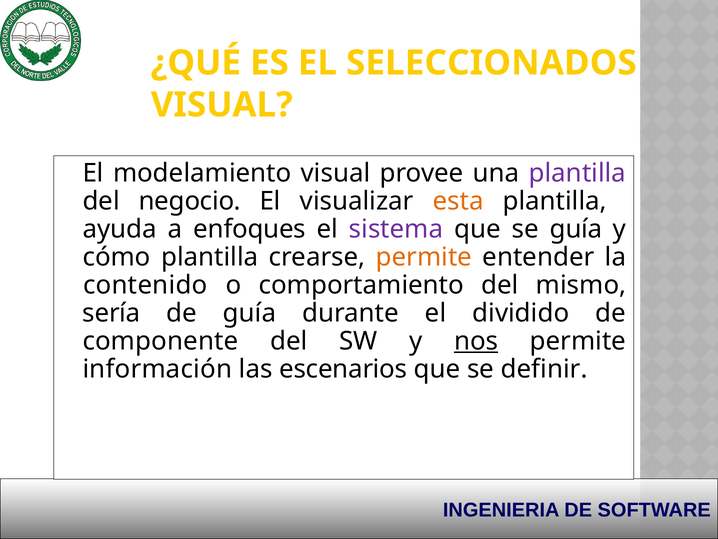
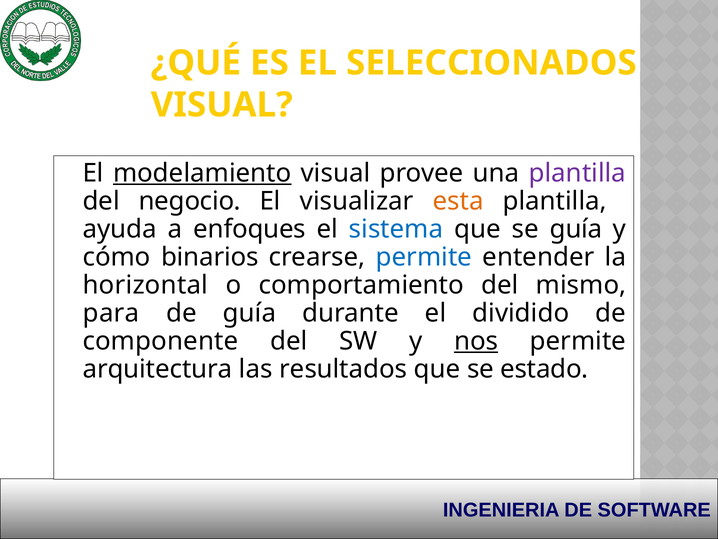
modelamiento underline: none -> present (202, 173)
sistema colour: purple -> blue (396, 229)
cómo plantilla: plantilla -> binarios (210, 257)
permite colour: orange -> blue (424, 257)
contenido: contenido -> horizontal (145, 285)
sería: sería -> para (111, 313)
información: información -> arquitectura (157, 369)
escenarios: escenarios -> resultados (343, 369)
definir: definir -> estado (544, 369)
